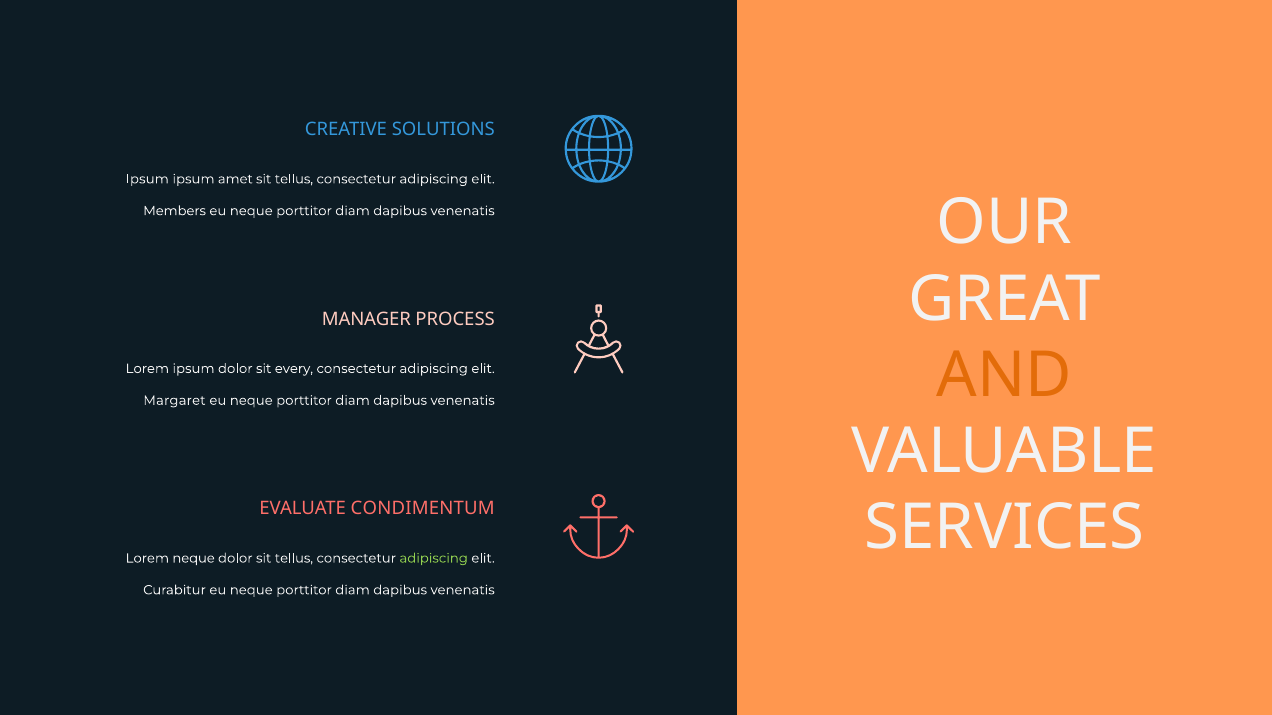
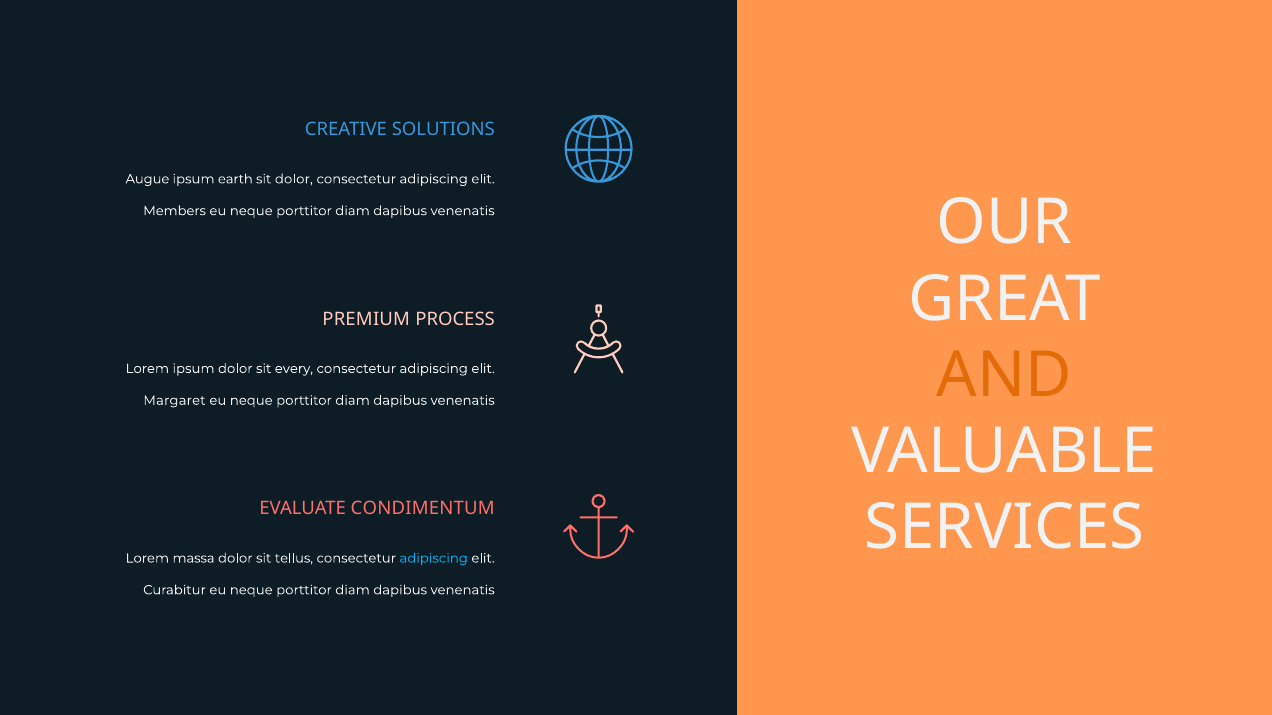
Ipsum: Ipsum -> Augue (147, 179)
amet: amet -> earth (235, 179)
tellus: tellus -> dolor (294, 179)
MANAGER: MANAGER -> PREMIUM (366, 319)
Lorem neque: neque -> massa (194, 559)
adipiscing colour: light green -> light blue (434, 559)
